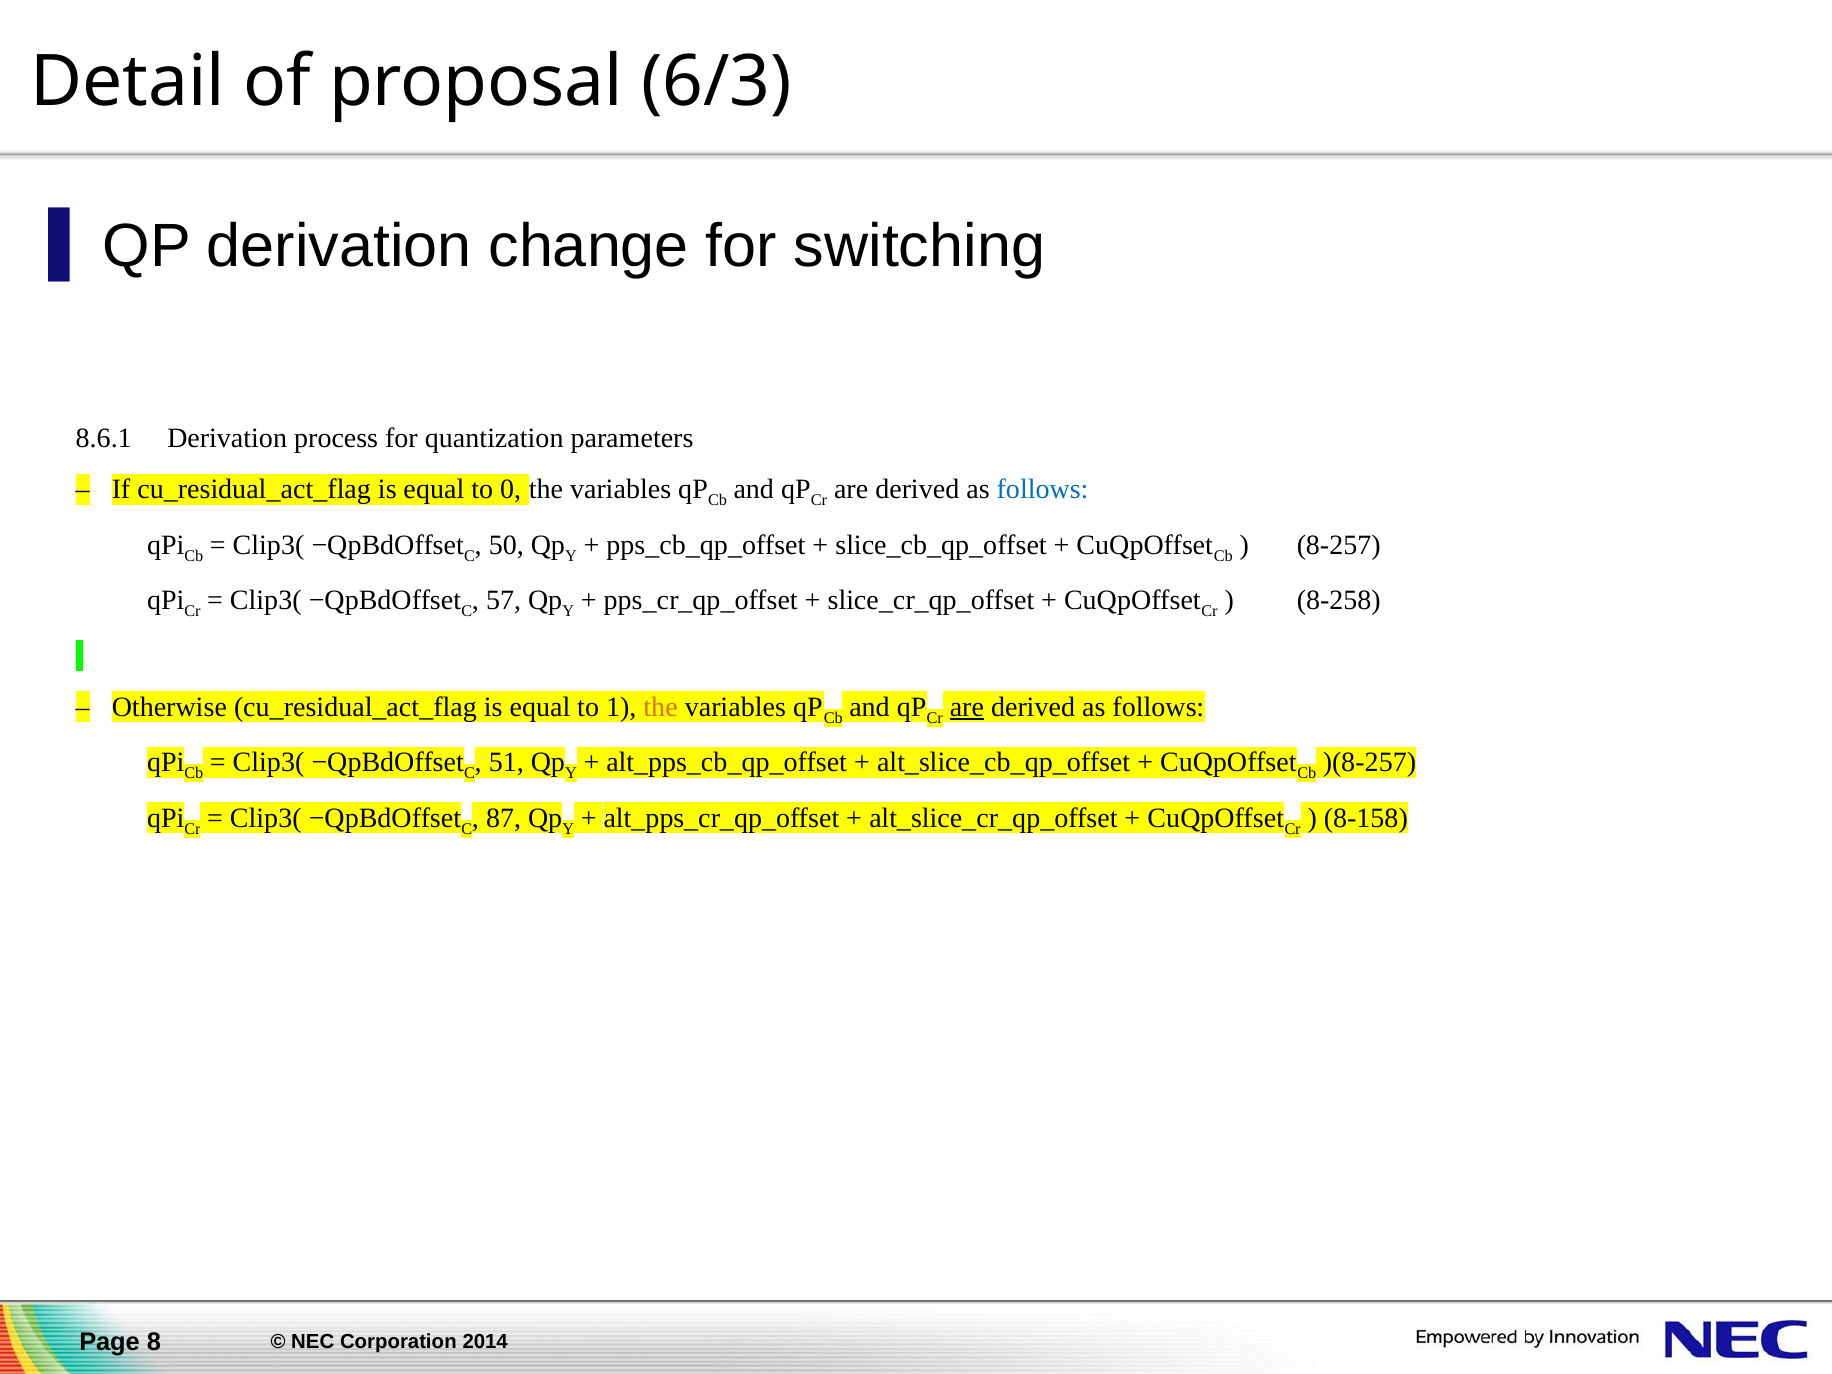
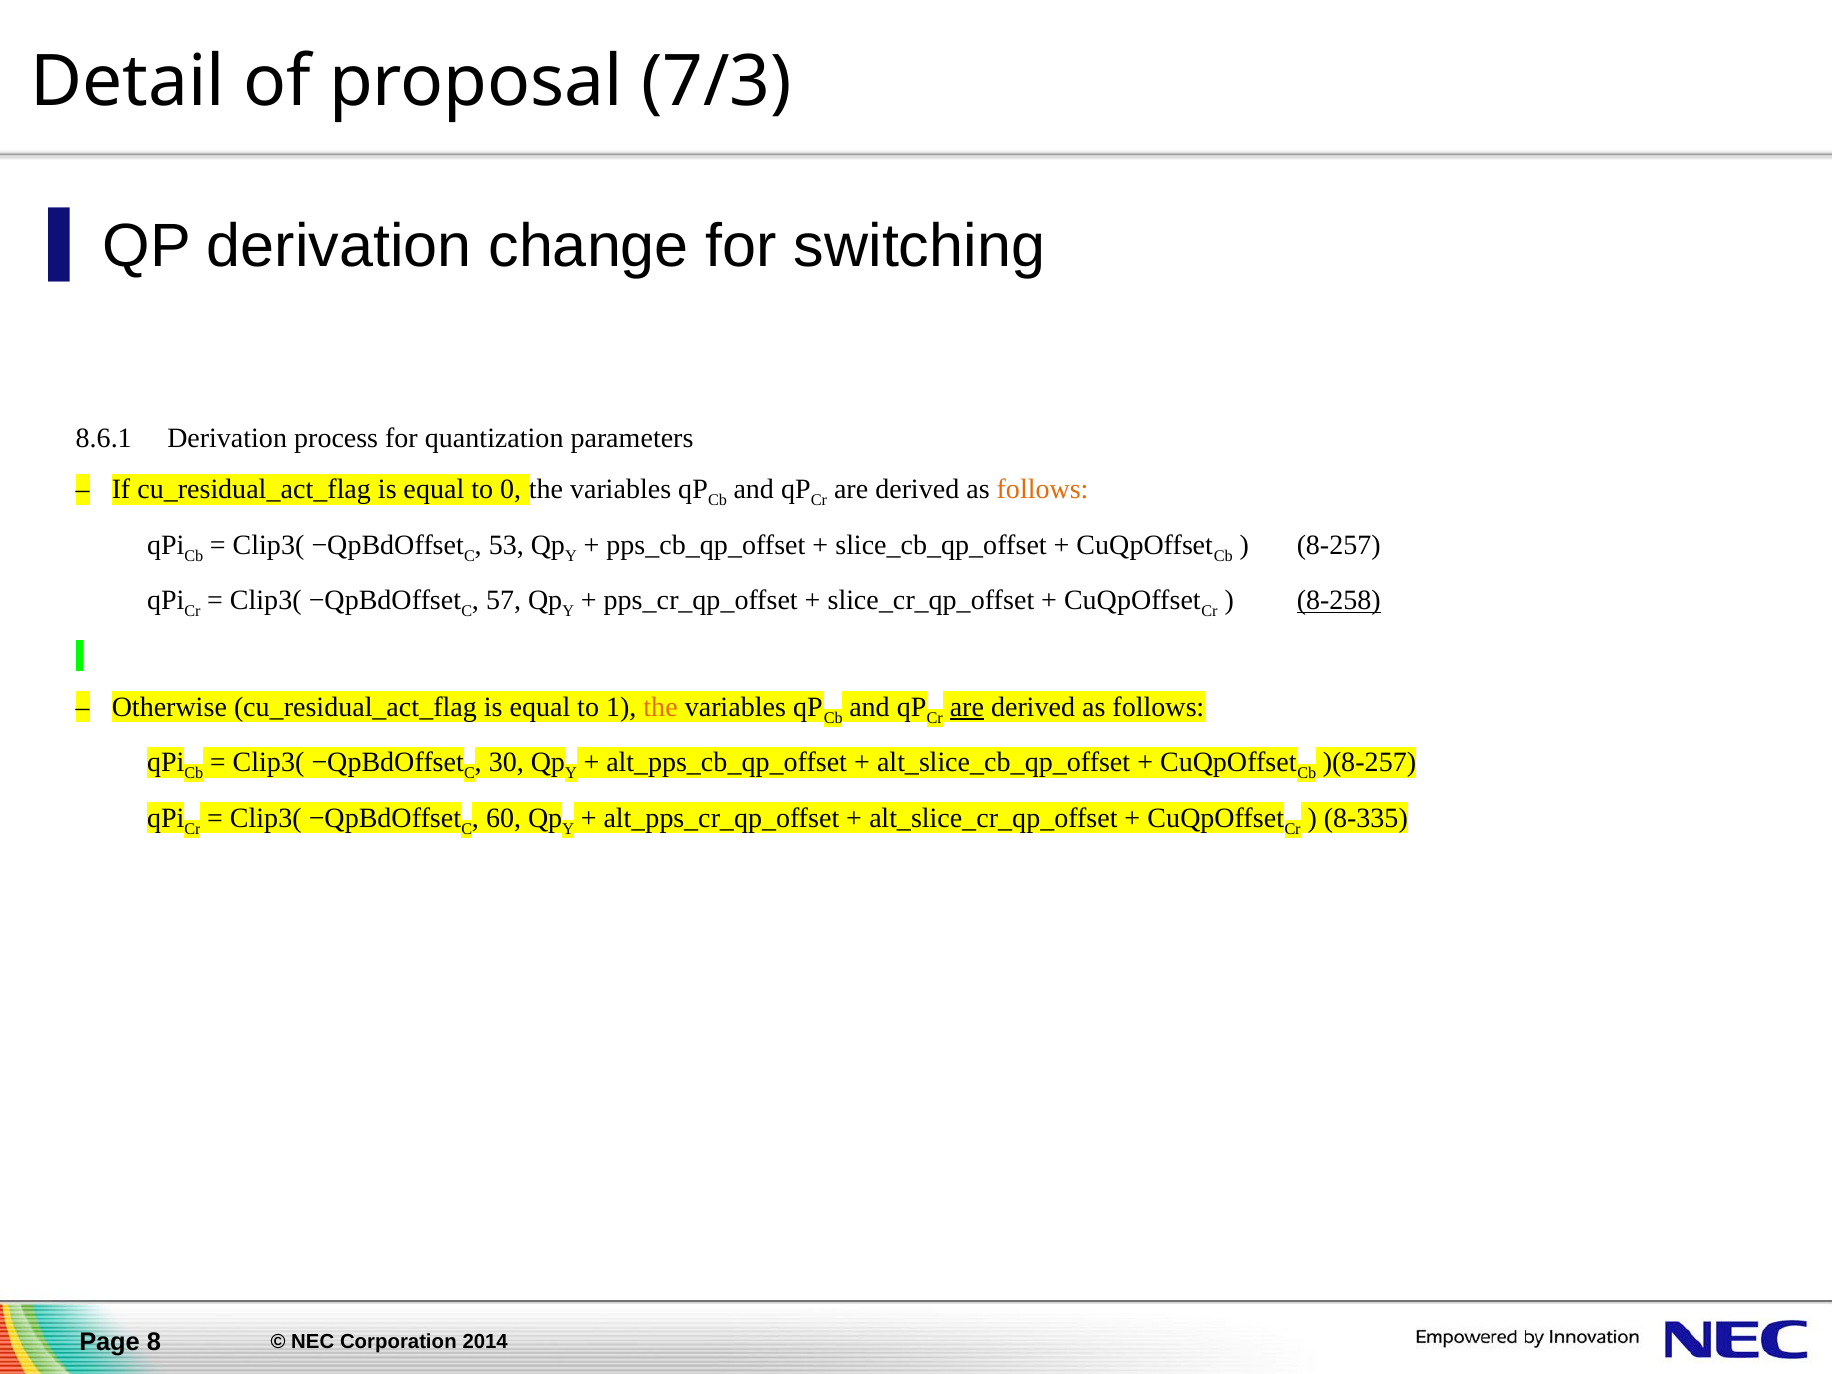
6/3: 6/3 -> 7/3 (717, 82)
follows colour: blue -> orange (1043, 489)
50: 50 -> 53 (506, 545)
8‑258 underline: none -> present (1339, 601)
51: 51 -> 30 (506, 763)
87: 87 -> 60 (504, 818)
8‑158: 8‑158 -> 8‑335 (1366, 818)
